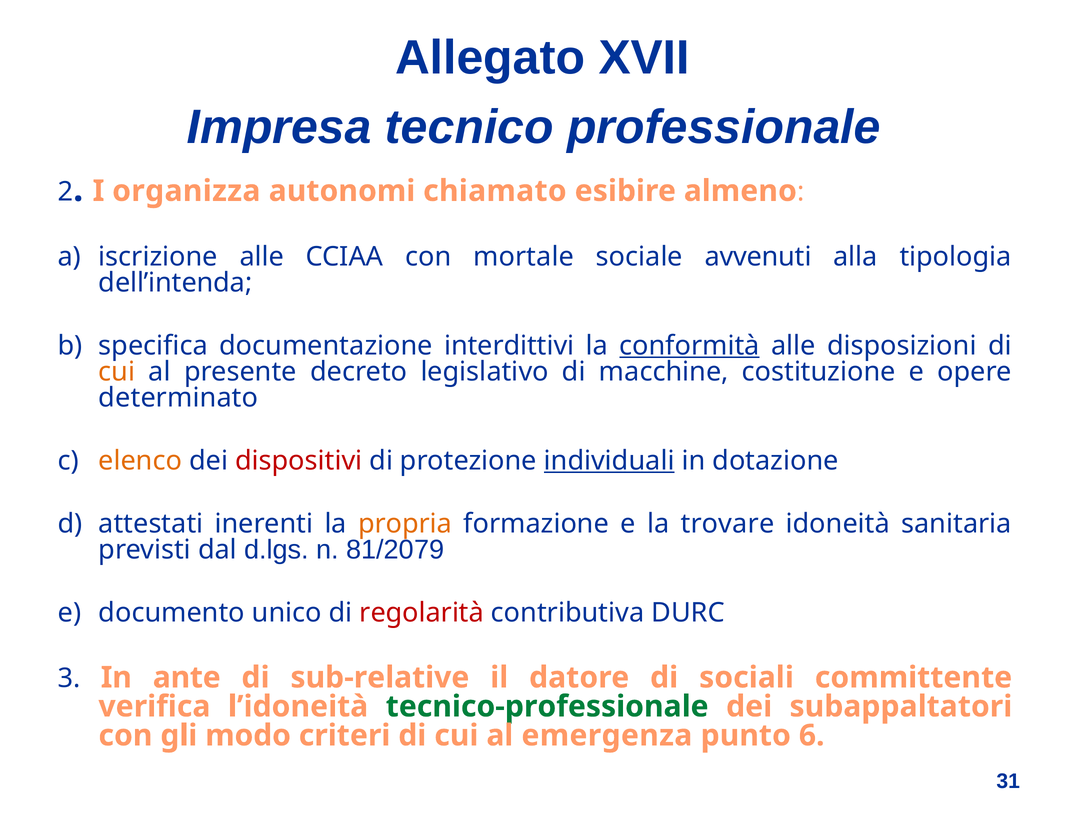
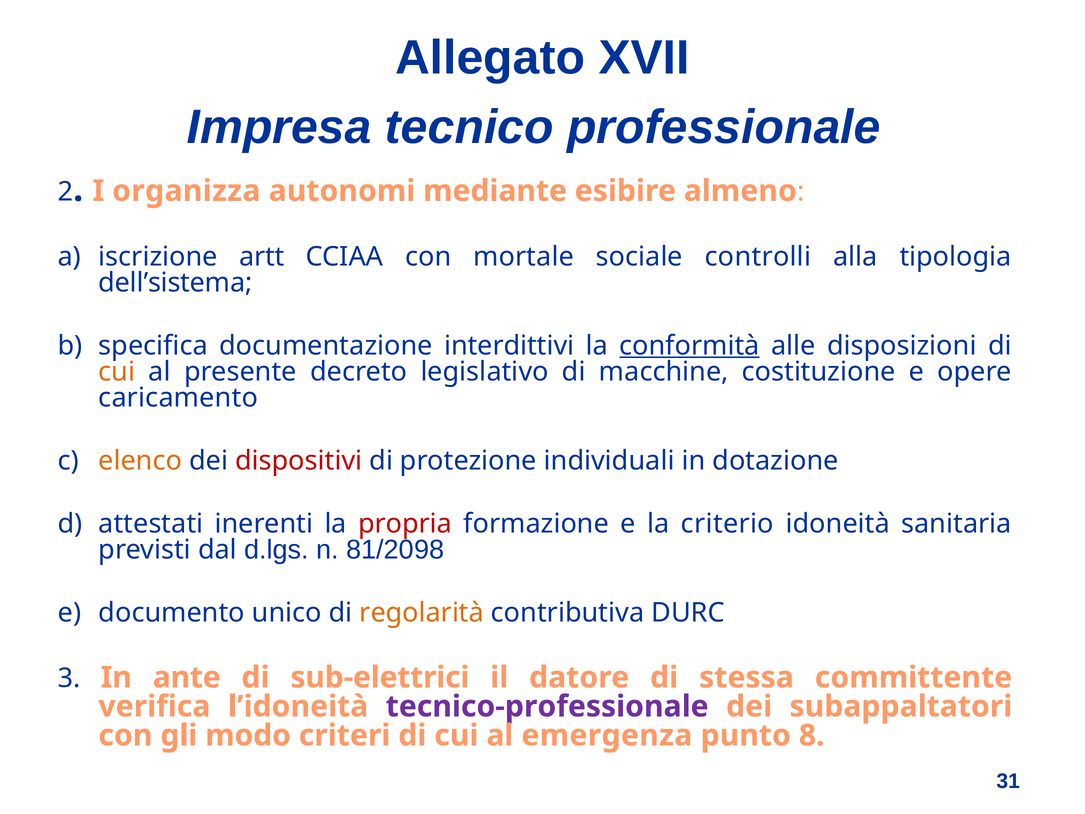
chiamato: chiamato -> mediante (495, 191)
iscrizione alle: alle -> artt (262, 257)
avvenuti: avvenuti -> controlli (758, 257)
dell’intenda: dell’intenda -> dell’sistema (175, 283)
determinato: determinato -> caricamento (178, 398)
individuali underline: present -> none (609, 461)
propria colour: orange -> red (405, 524)
trovare: trovare -> criterio (727, 524)
81/2079: 81/2079 -> 81/2098 (395, 550)
regolarità colour: red -> orange (422, 612)
sub-relative: sub-relative -> sub-elettrici (380, 677)
sociali: sociali -> stessa (747, 677)
tecnico-professionale colour: green -> purple (547, 706)
6: 6 -> 8 (812, 735)
